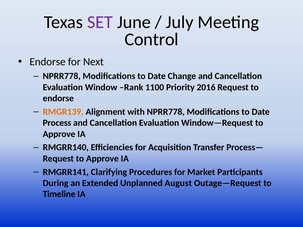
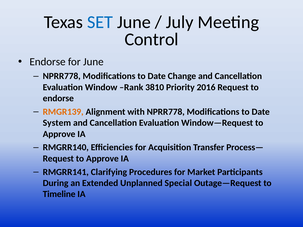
SET colour: purple -> blue (100, 22)
for Next: Next -> June (93, 62)
1100: 1100 -> 3810 (155, 87)
Process: Process -> System (57, 123)
August: August -> Special (178, 183)
